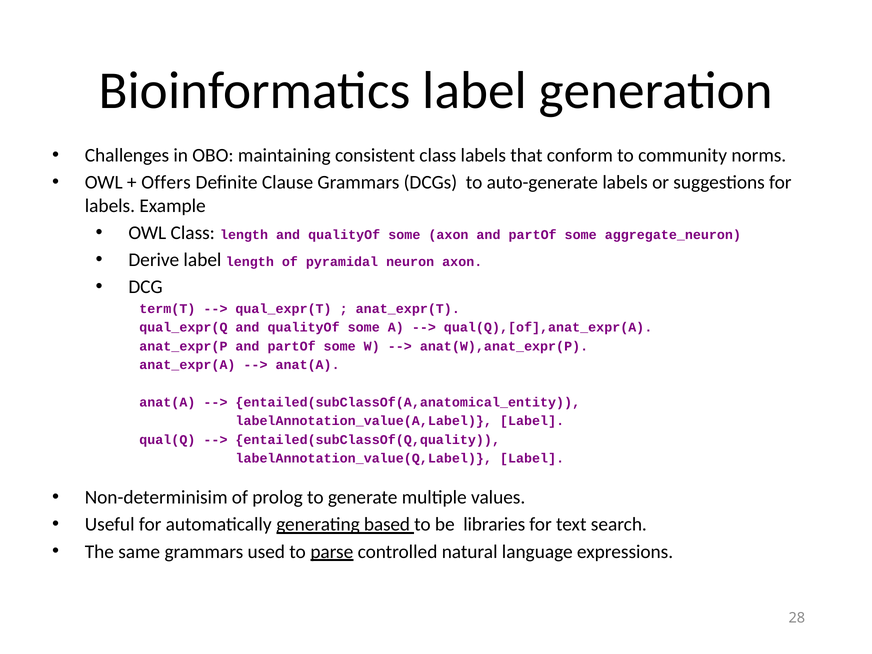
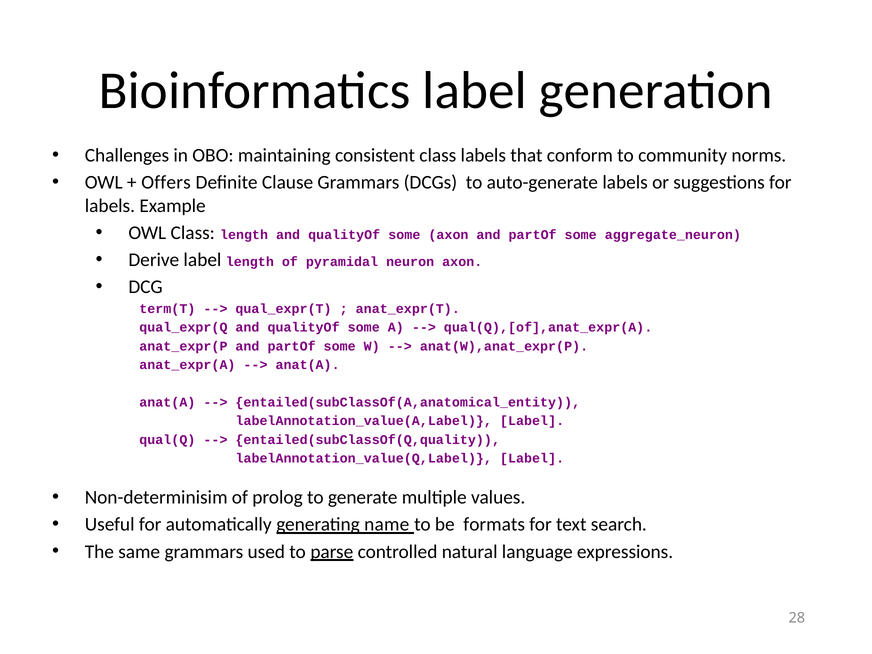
based: based -> name (387, 525)
libraries: libraries -> formats (494, 525)
